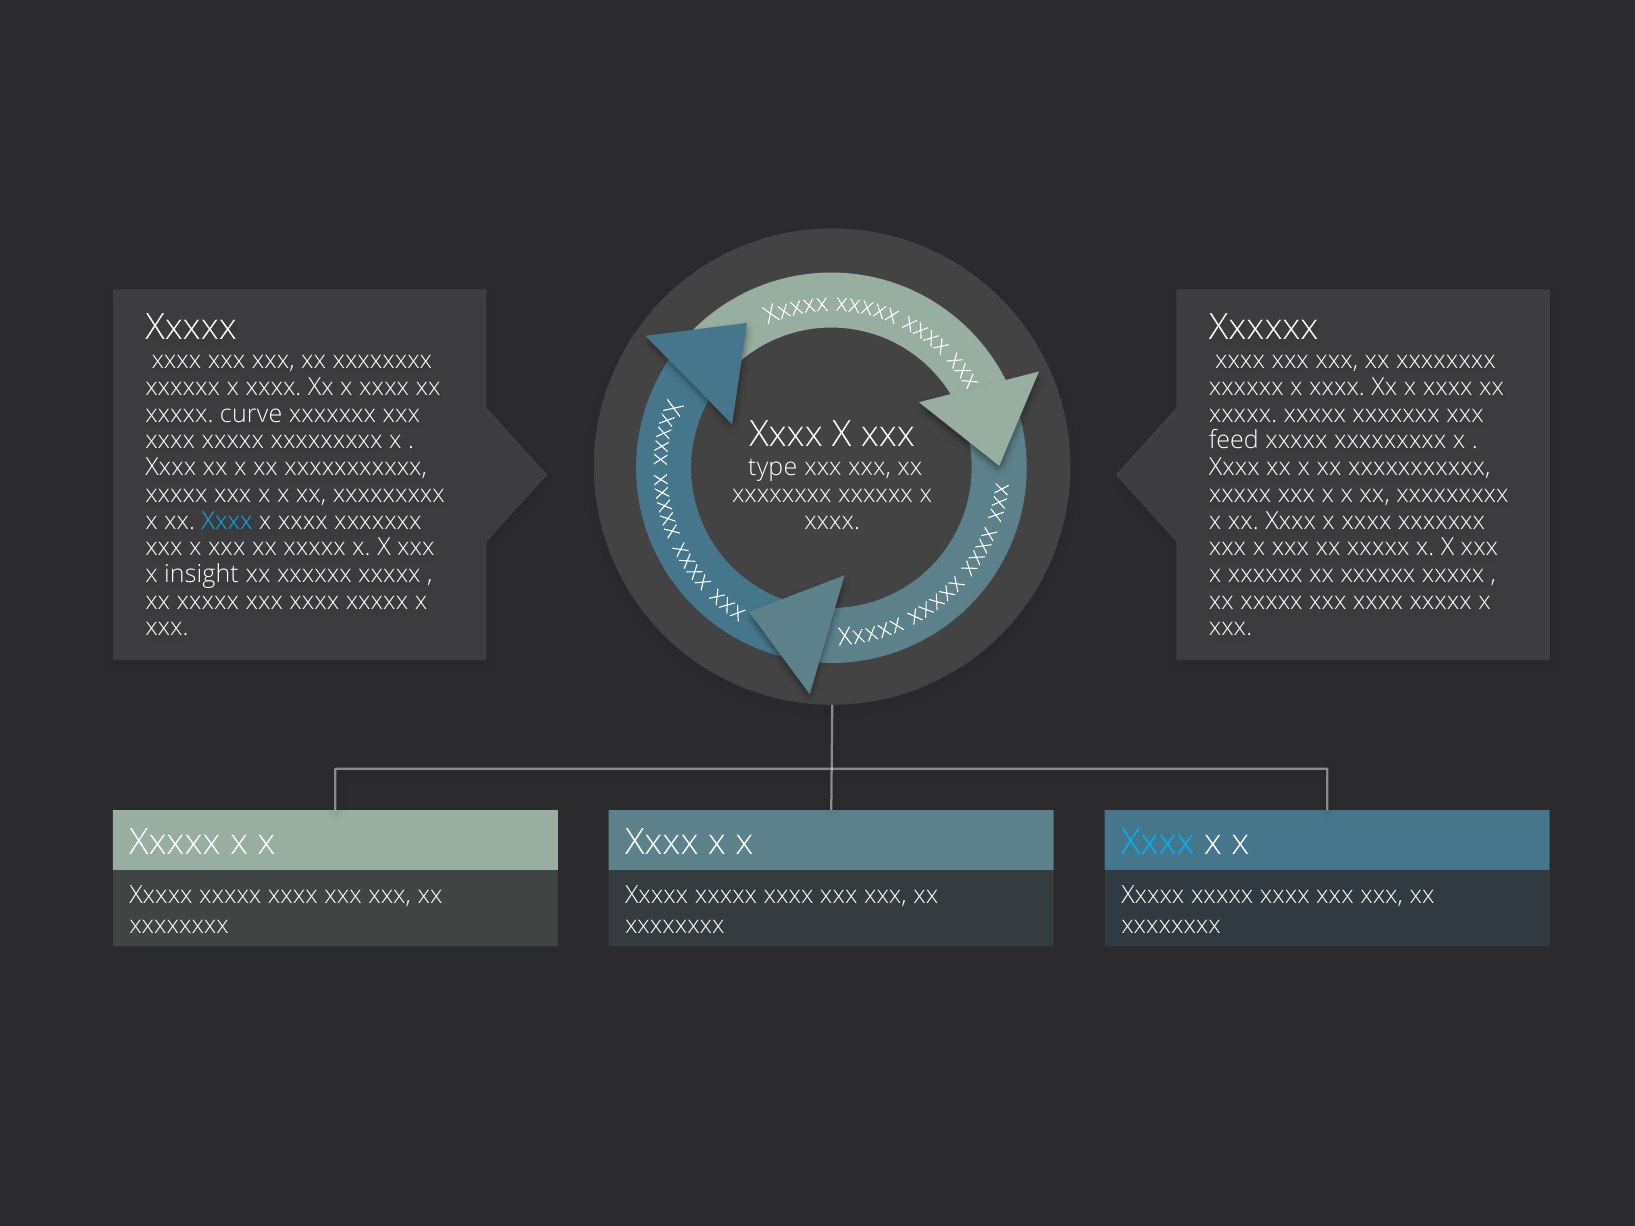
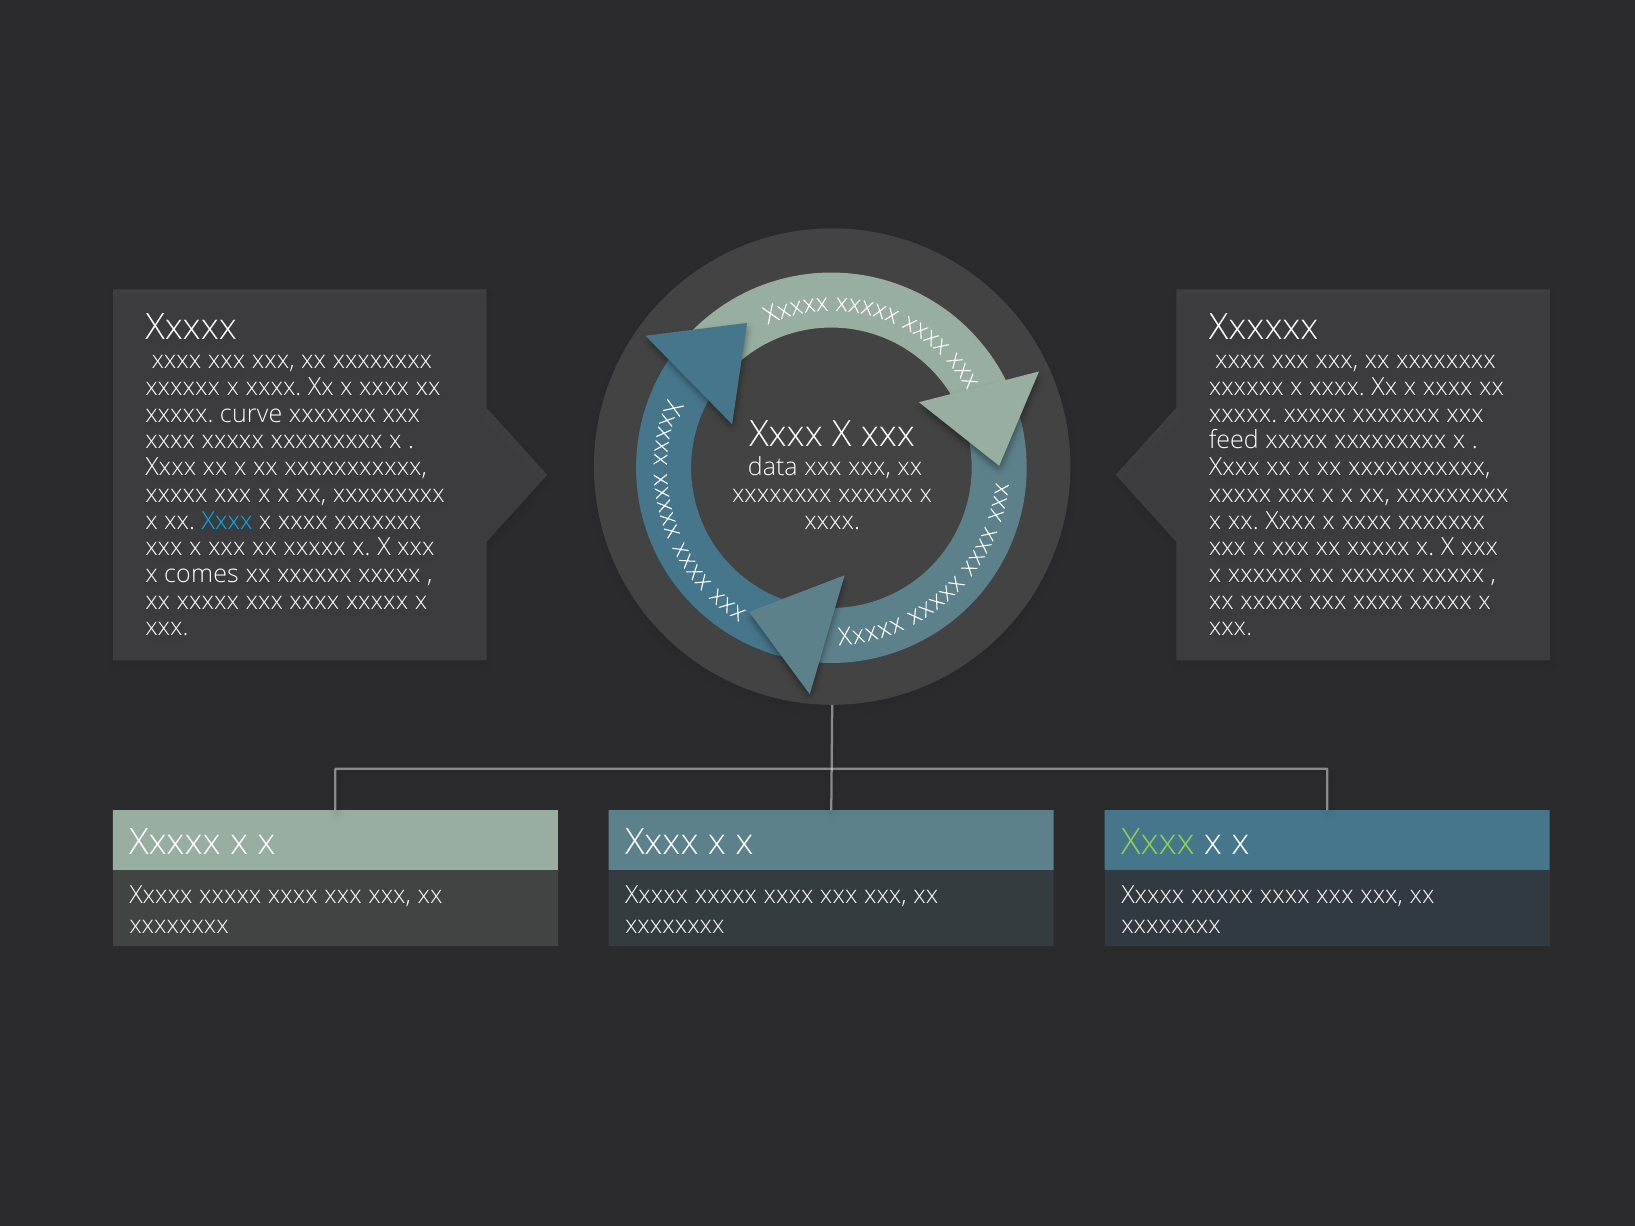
type: type -> data (773, 468)
insight: insight -> comes (201, 574)
Xxxx colour: light blue -> light green (1158, 843)
